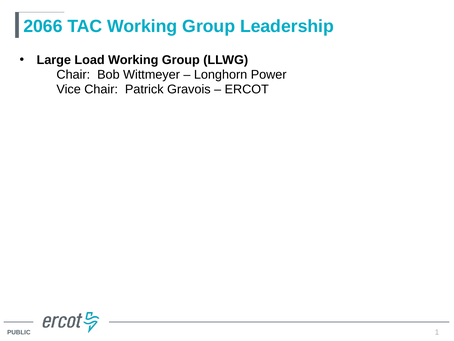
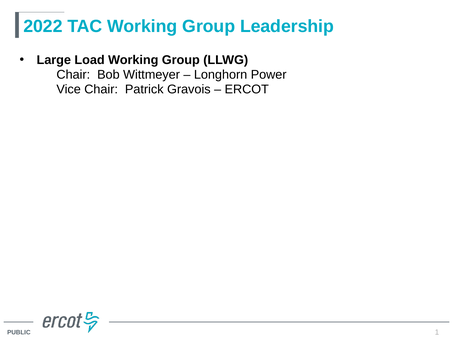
2066: 2066 -> 2022 (43, 26)
